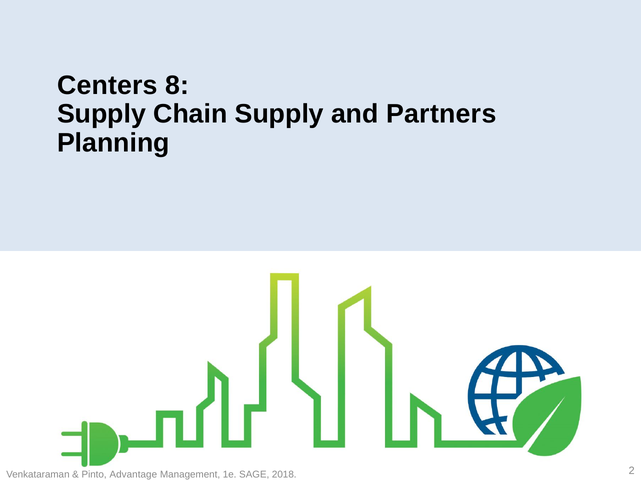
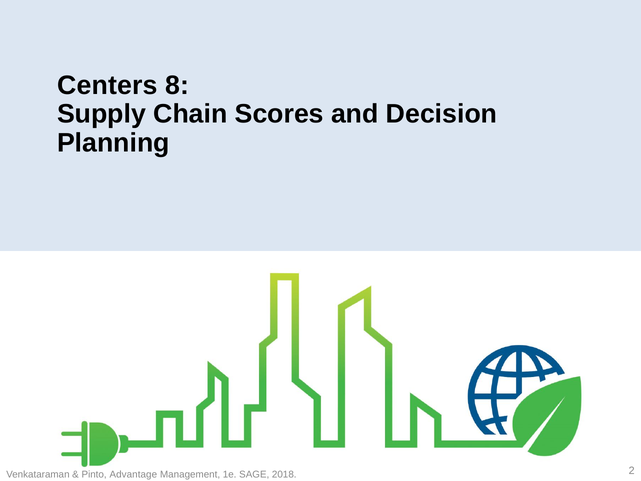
Chain Supply: Supply -> Scores (279, 114)
Partners: Partners -> Decision (442, 114)
